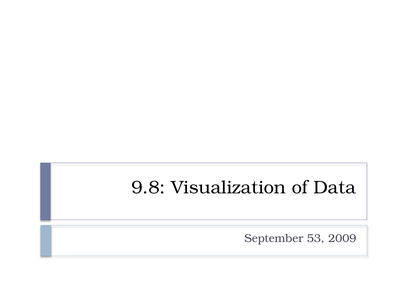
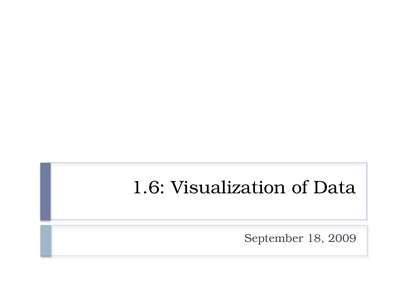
9.8: 9.8 -> 1.6 (148, 188)
53: 53 -> 18 (316, 238)
